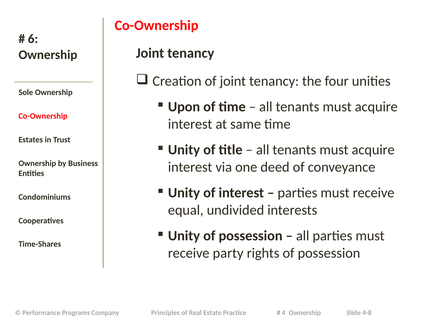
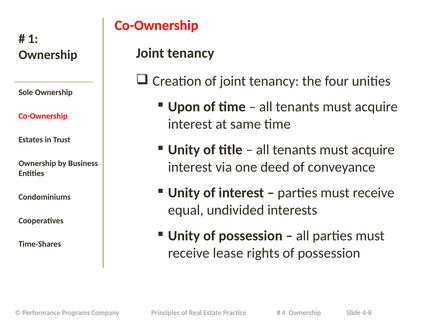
6: 6 -> 1 (33, 39)
party: party -> lease (228, 253)
